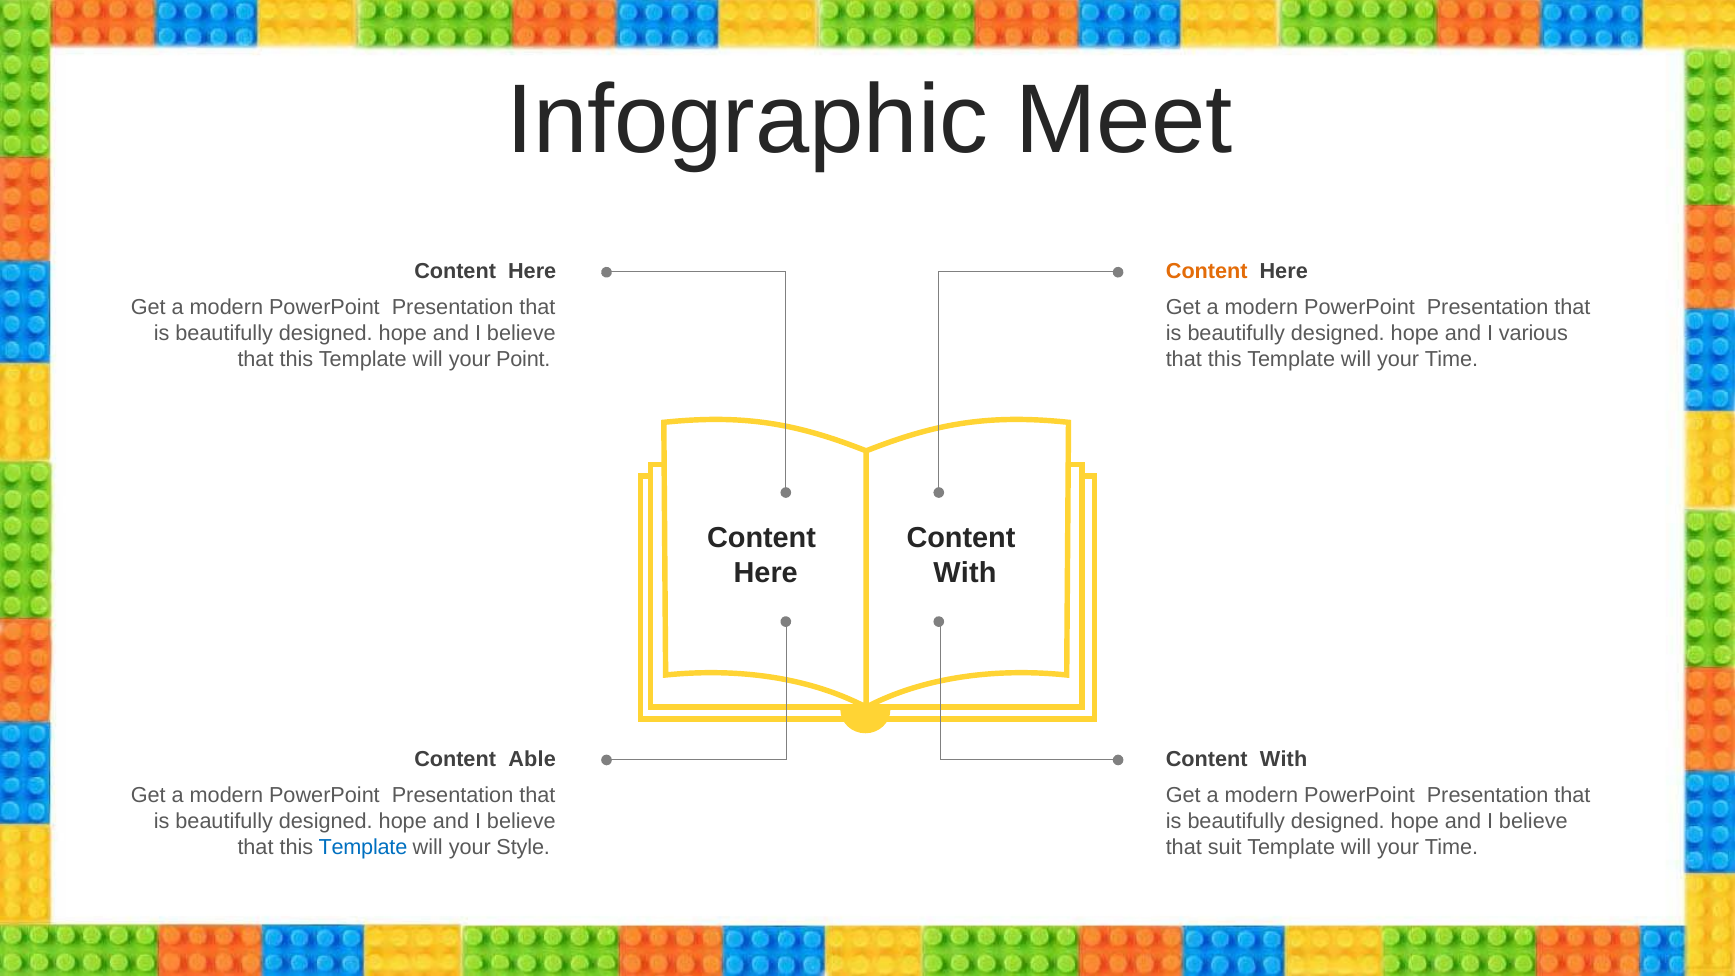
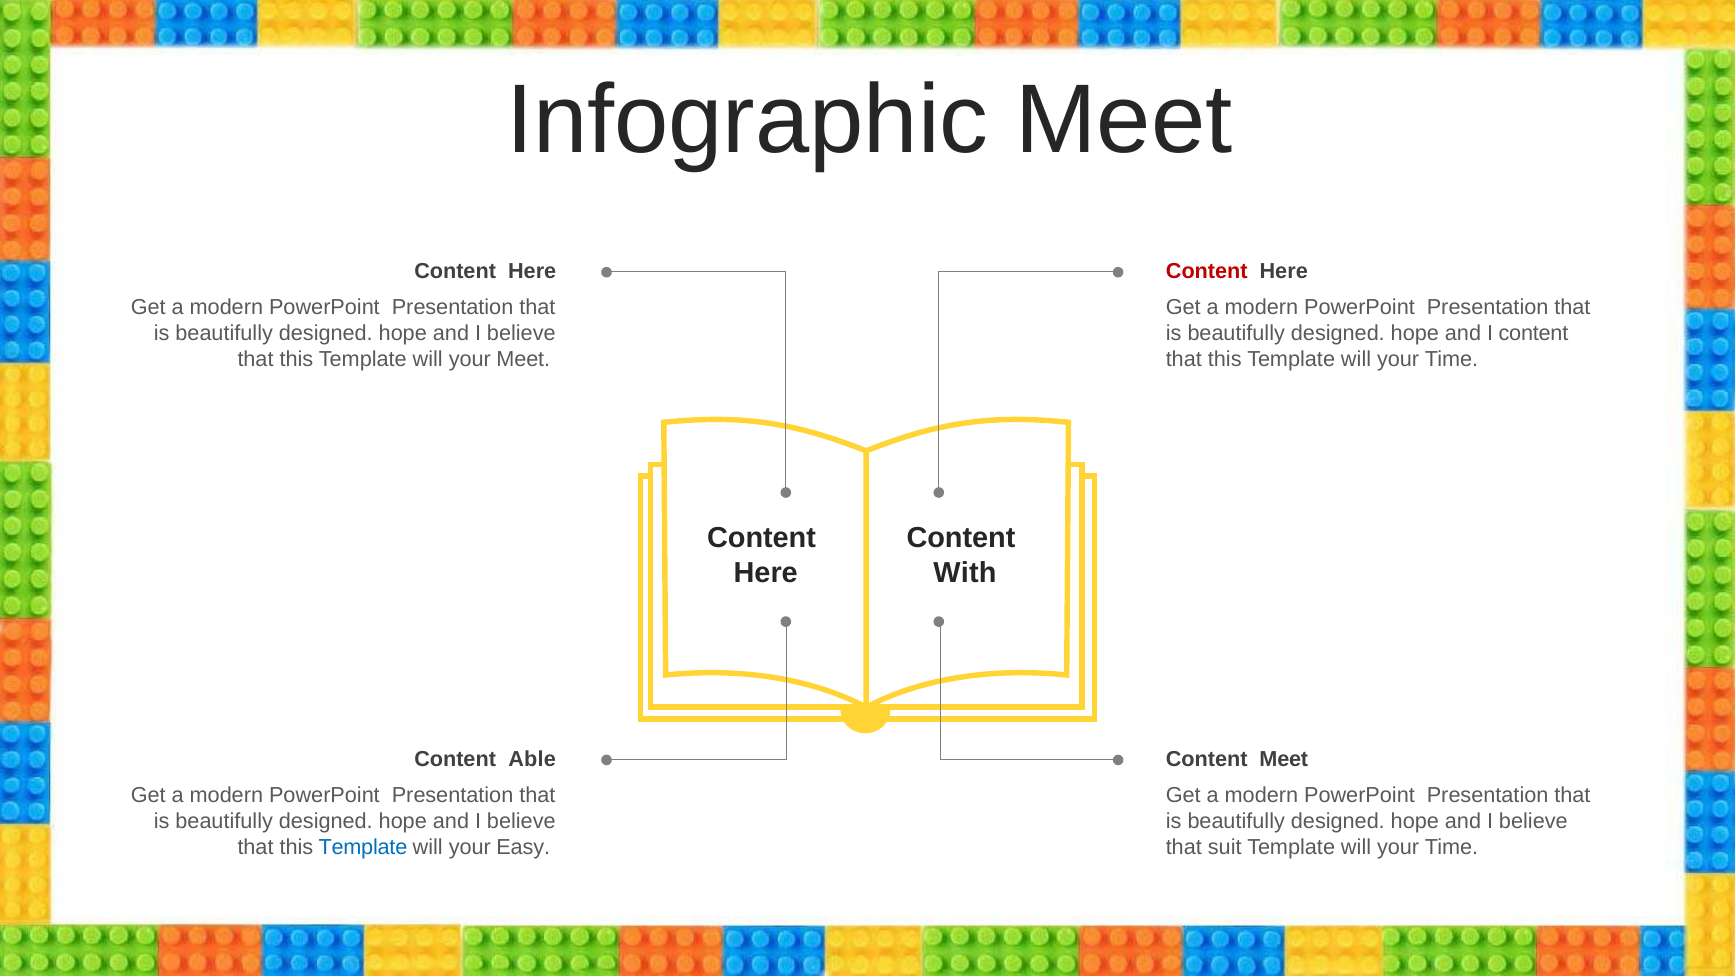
Content colour: orange -> red (1207, 271)
I various: various -> content (1533, 333)
your Point: Point -> Meet (523, 359)
With: With -> Meet (1284, 760)
Style: Style -> Easy (523, 848)
